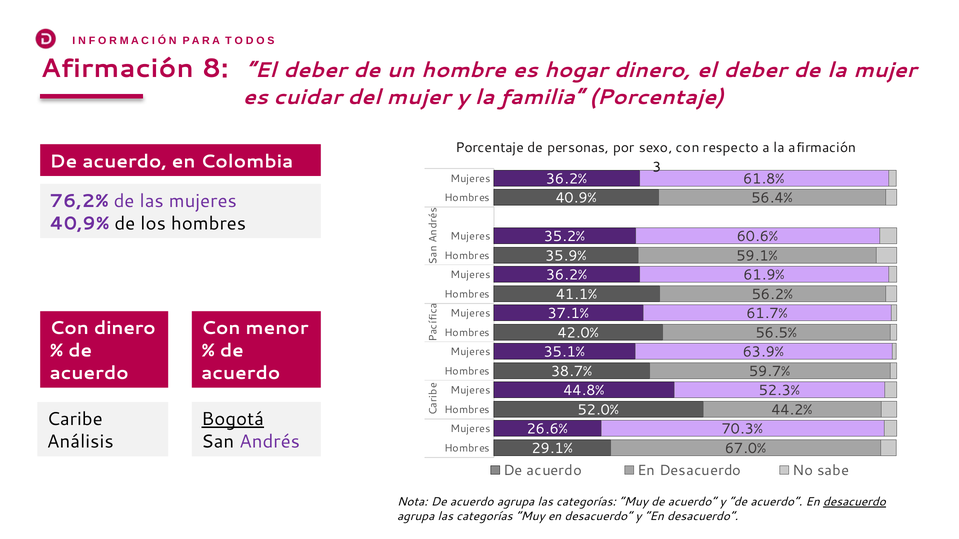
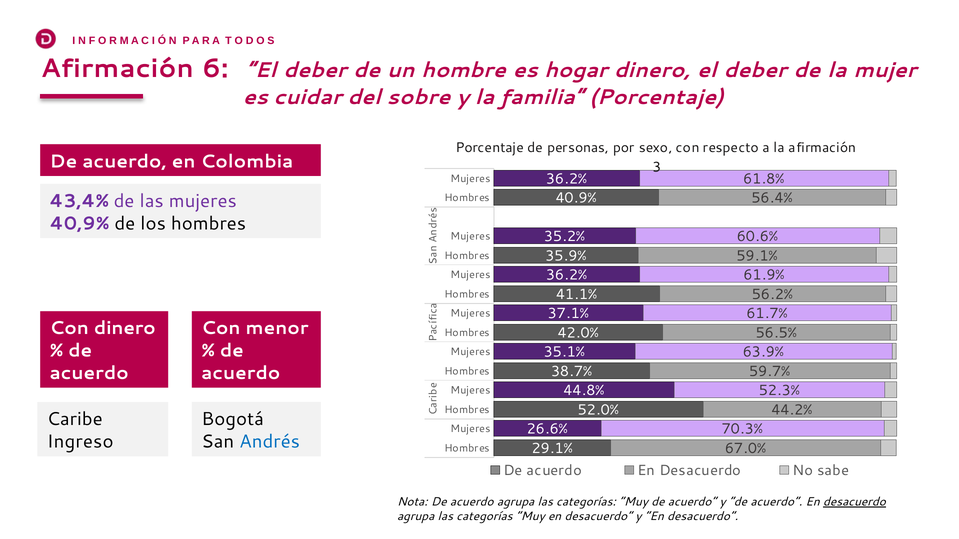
8: 8 -> 6 (215, 69)
del mujer: mujer -> sobre (419, 97)
76,2%: 76,2% -> 43,4% (79, 201)
Bogotá underline: present -> none (233, 420)
Análisis: Análisis -> Ingreso (80, 442)
Andrés colour: purple -> blue (270, 442)
